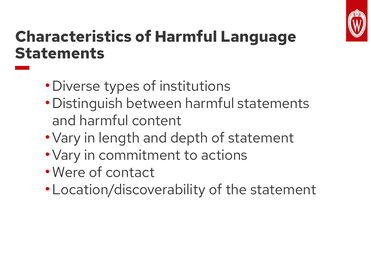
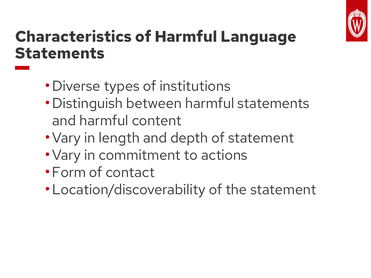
Were: Were -> Form (69, 173)
